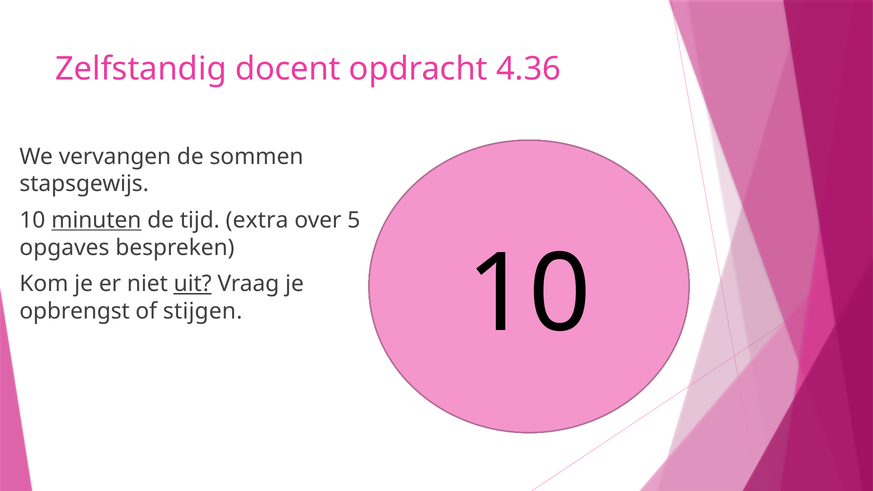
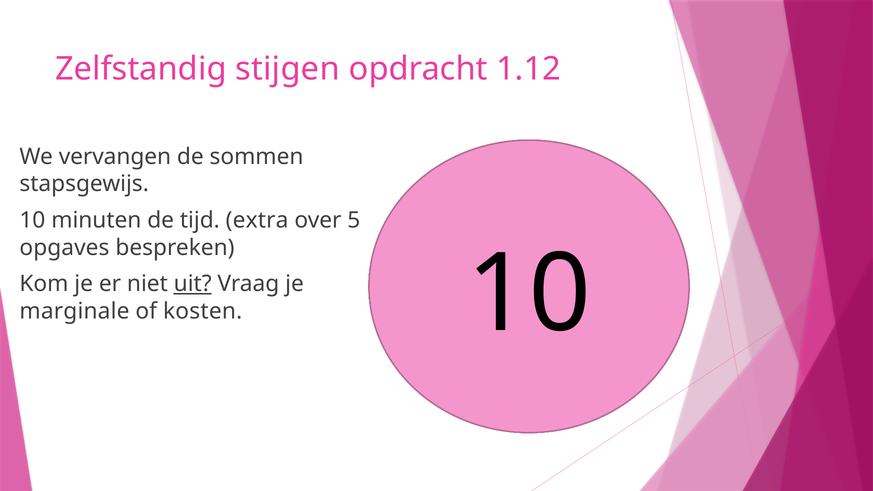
docent: docent -> stijgen (288, 69)
4.36: 4.36 -> 1.12 (529, 69)
minuten underline: present -> none (96, 220)
opbrengst: opbrengst -> marginale (74, 311)
stijgen: stijgen -> kosten (203, 311)
